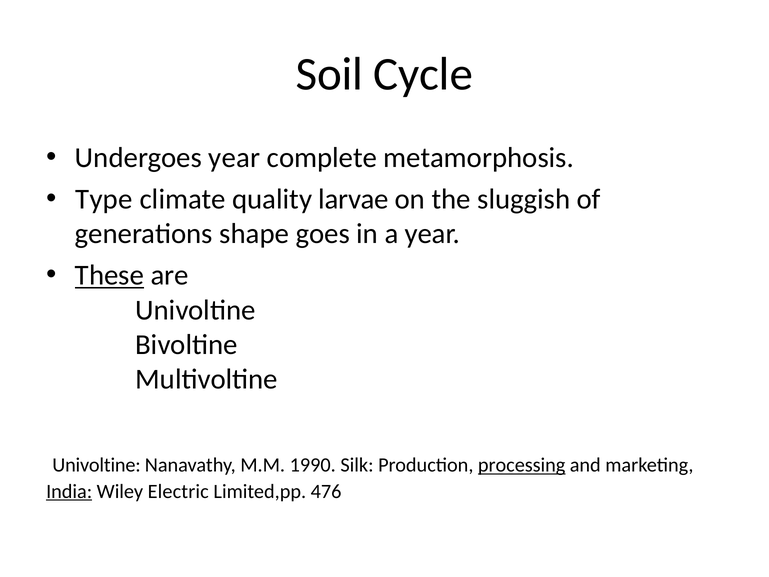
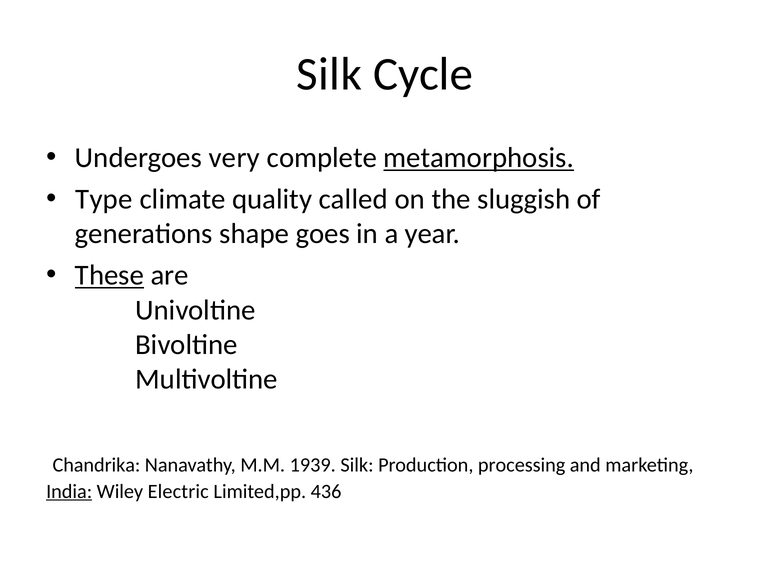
Soil: Soil -> Silk (329, 74)
Undergoes year: year -> very (234, 158)
metamorphosis underline: none -> present (479, 158)
larvae: larvae -> called (353, 199)
Univoltine: Univoltine -> Chandrika (96, 465)
1990: 1990 -> 1939 (313, 465)
processing underline: present -> none (522, 465)
476: 476 -> 436 (326, 491)
